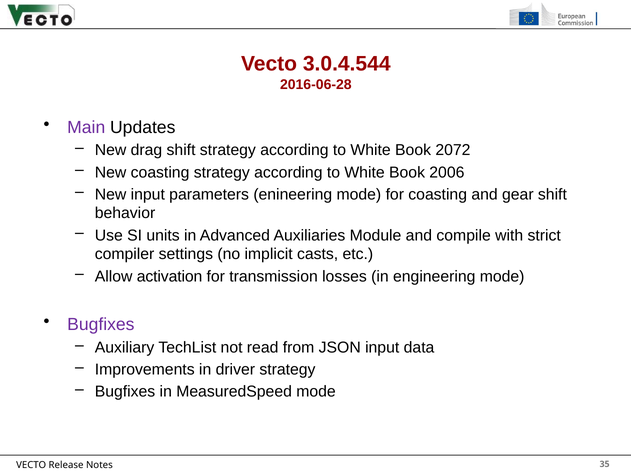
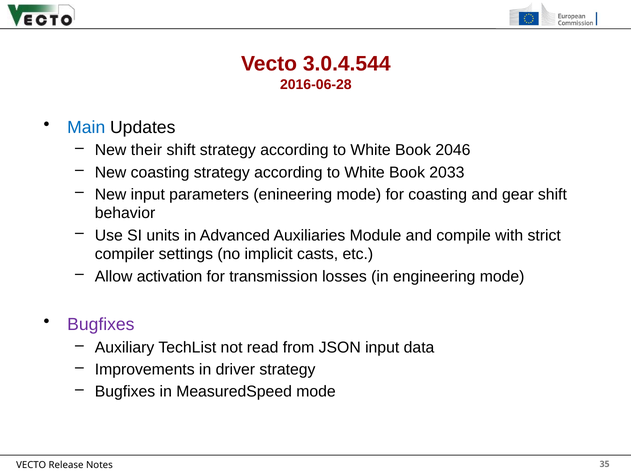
Main colour: purple -> blue (86, 127)
drag: drag -> their (146, 150)
2072: 2072 -> 2046 (453, 150)
2006: 2006 -> 2033 (447, 172)
